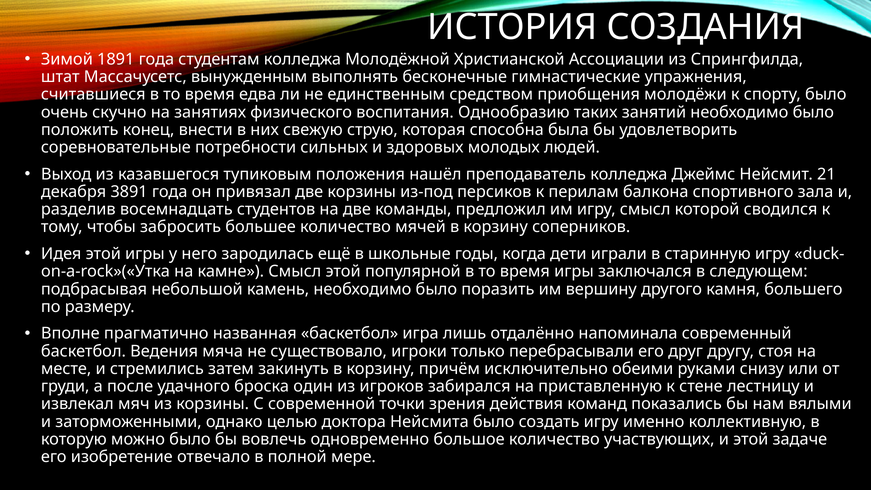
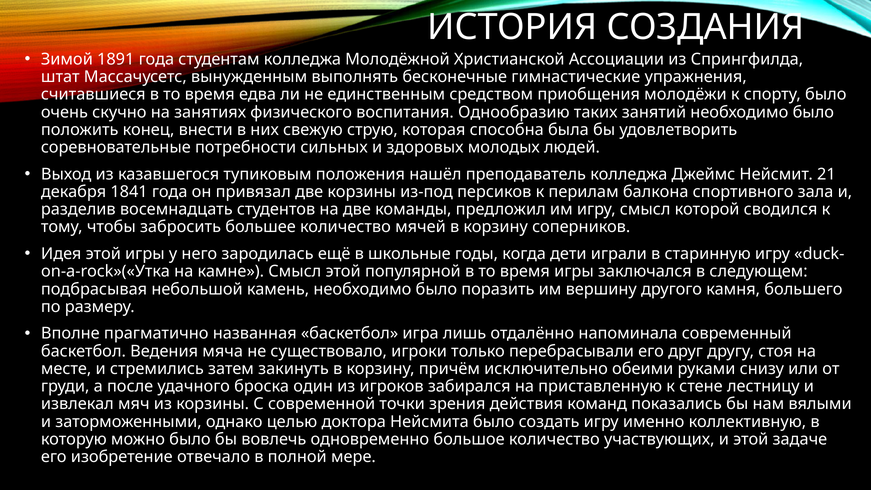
3891: 3891 -> 1841 (129, 192)
